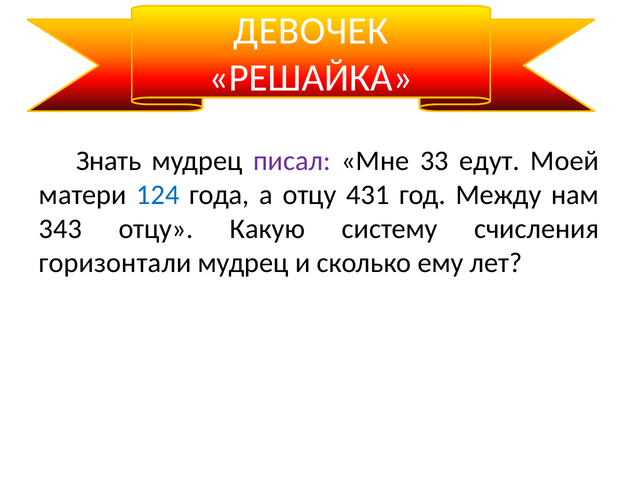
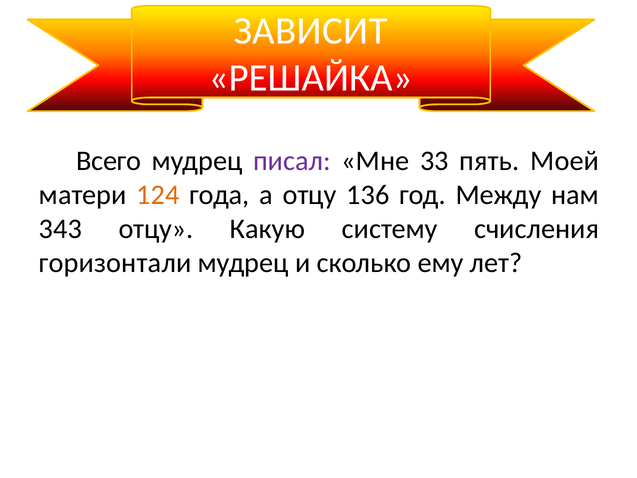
ДЕВОЧЕК: ДЕВОЧЕК -> ЗАВИСИТ (311, 31)
Знать: Знать -> Всего (109, 161)
едут: едут -> пять (490, 161)
124 colour: blue -> orange (158, 195)
431: 431 -> 136 (368, 195)
